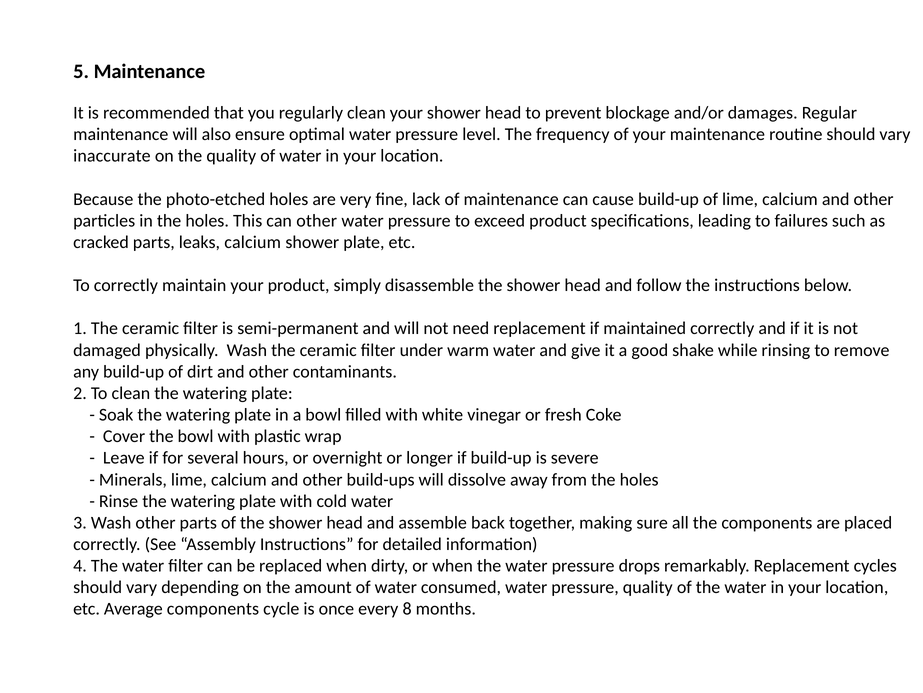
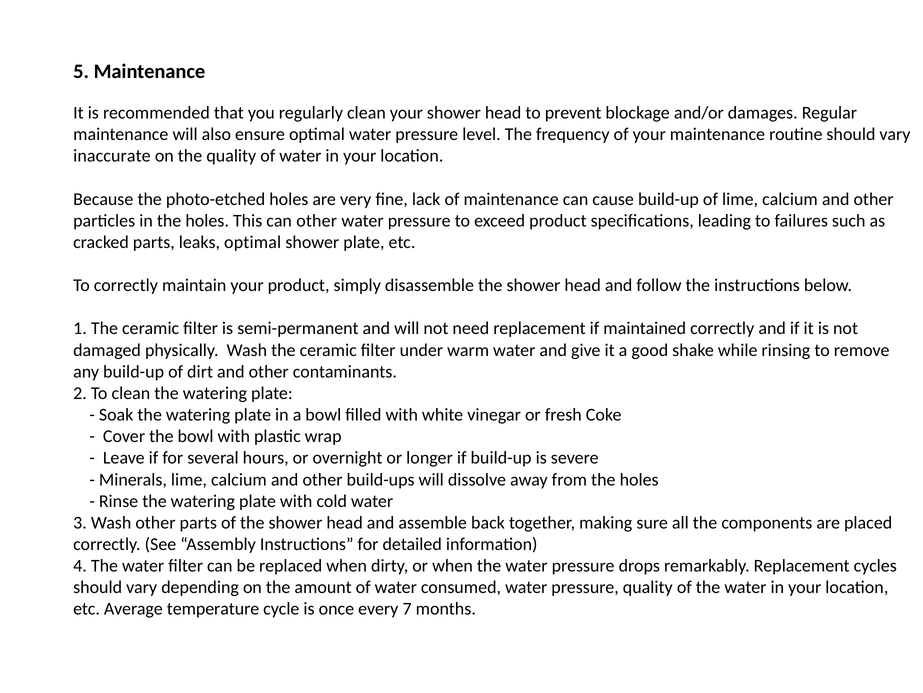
leaks calcium: calcium -> optimal (253, 242)
Average components: components -> temperature (213, 608)
8: 8 -> 7 (407, 608)
